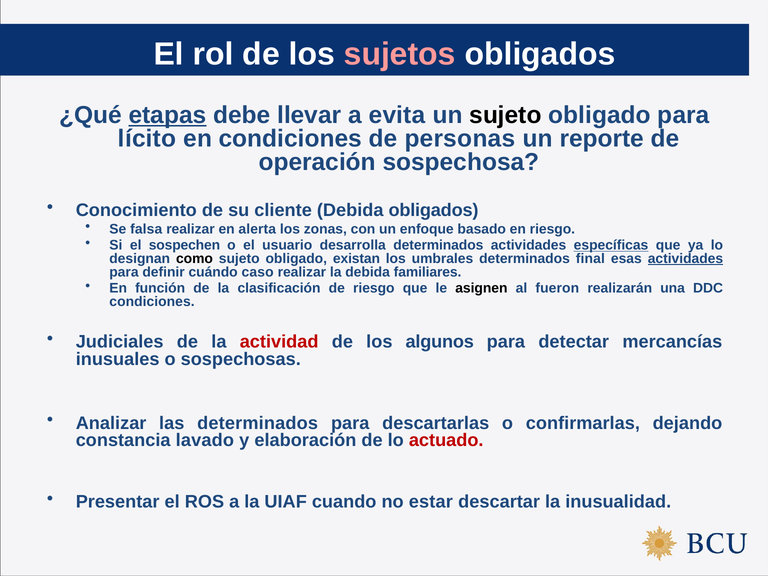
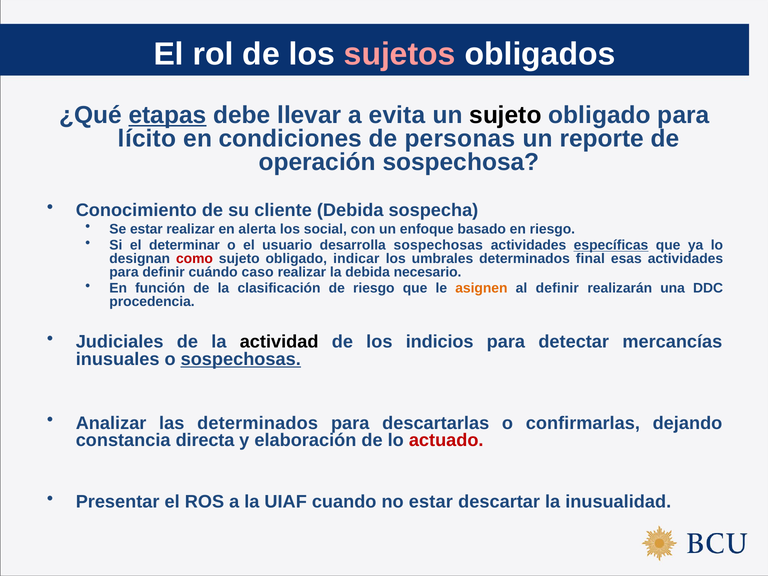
Debida obligados: obligados -> sospecha (433, 210)
Se falsa: falsa -> estar (146, 229)
zonas: zonas -> social (325, 229)
sospechen: sospechen -> determinar (184, 245)
desarrolla determinados: determinados -> sospechosas (438, 245)
como colour: black -> red (194, 259)
existan: existan -> indicar (356, 259)
actividades underline: present -> none (685, 259)
familiares: familiares -> necesario (428, 272)
asignen colour: black -> orange (481, 288)
al fueron: fueron -> definir (557, 288)
condiciones: condiciones -> procedencia (152, 302)
actividad colour: red -> black (279, 342)
algunos: algunos -> indicios (440, 342)
sospechosas underline: none -> present (241, 359)
lavado: lavado -> directa (205, 441)
